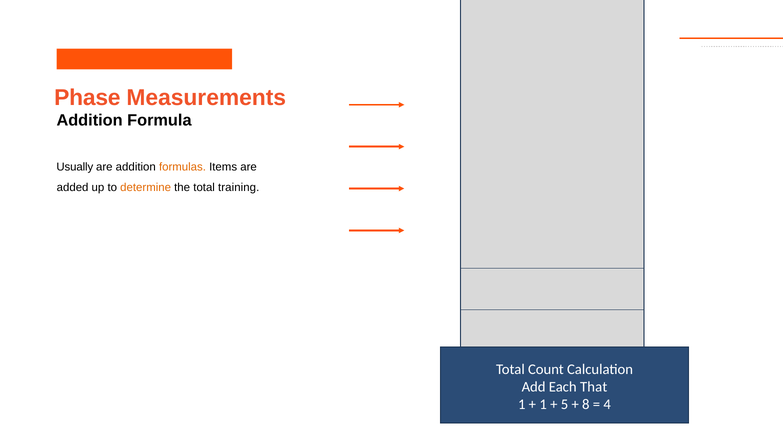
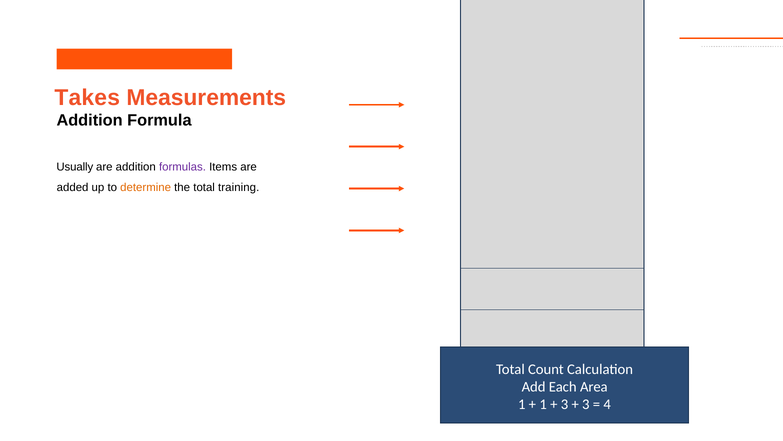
Phase: Phase -> Takes (87, 98)
formulas colour: orange -> purple (182, 167)
That: That -> Area (594, 386)
5: 5 -> 3 (564, 404)
8: 8 -> 3 (586, 404)
